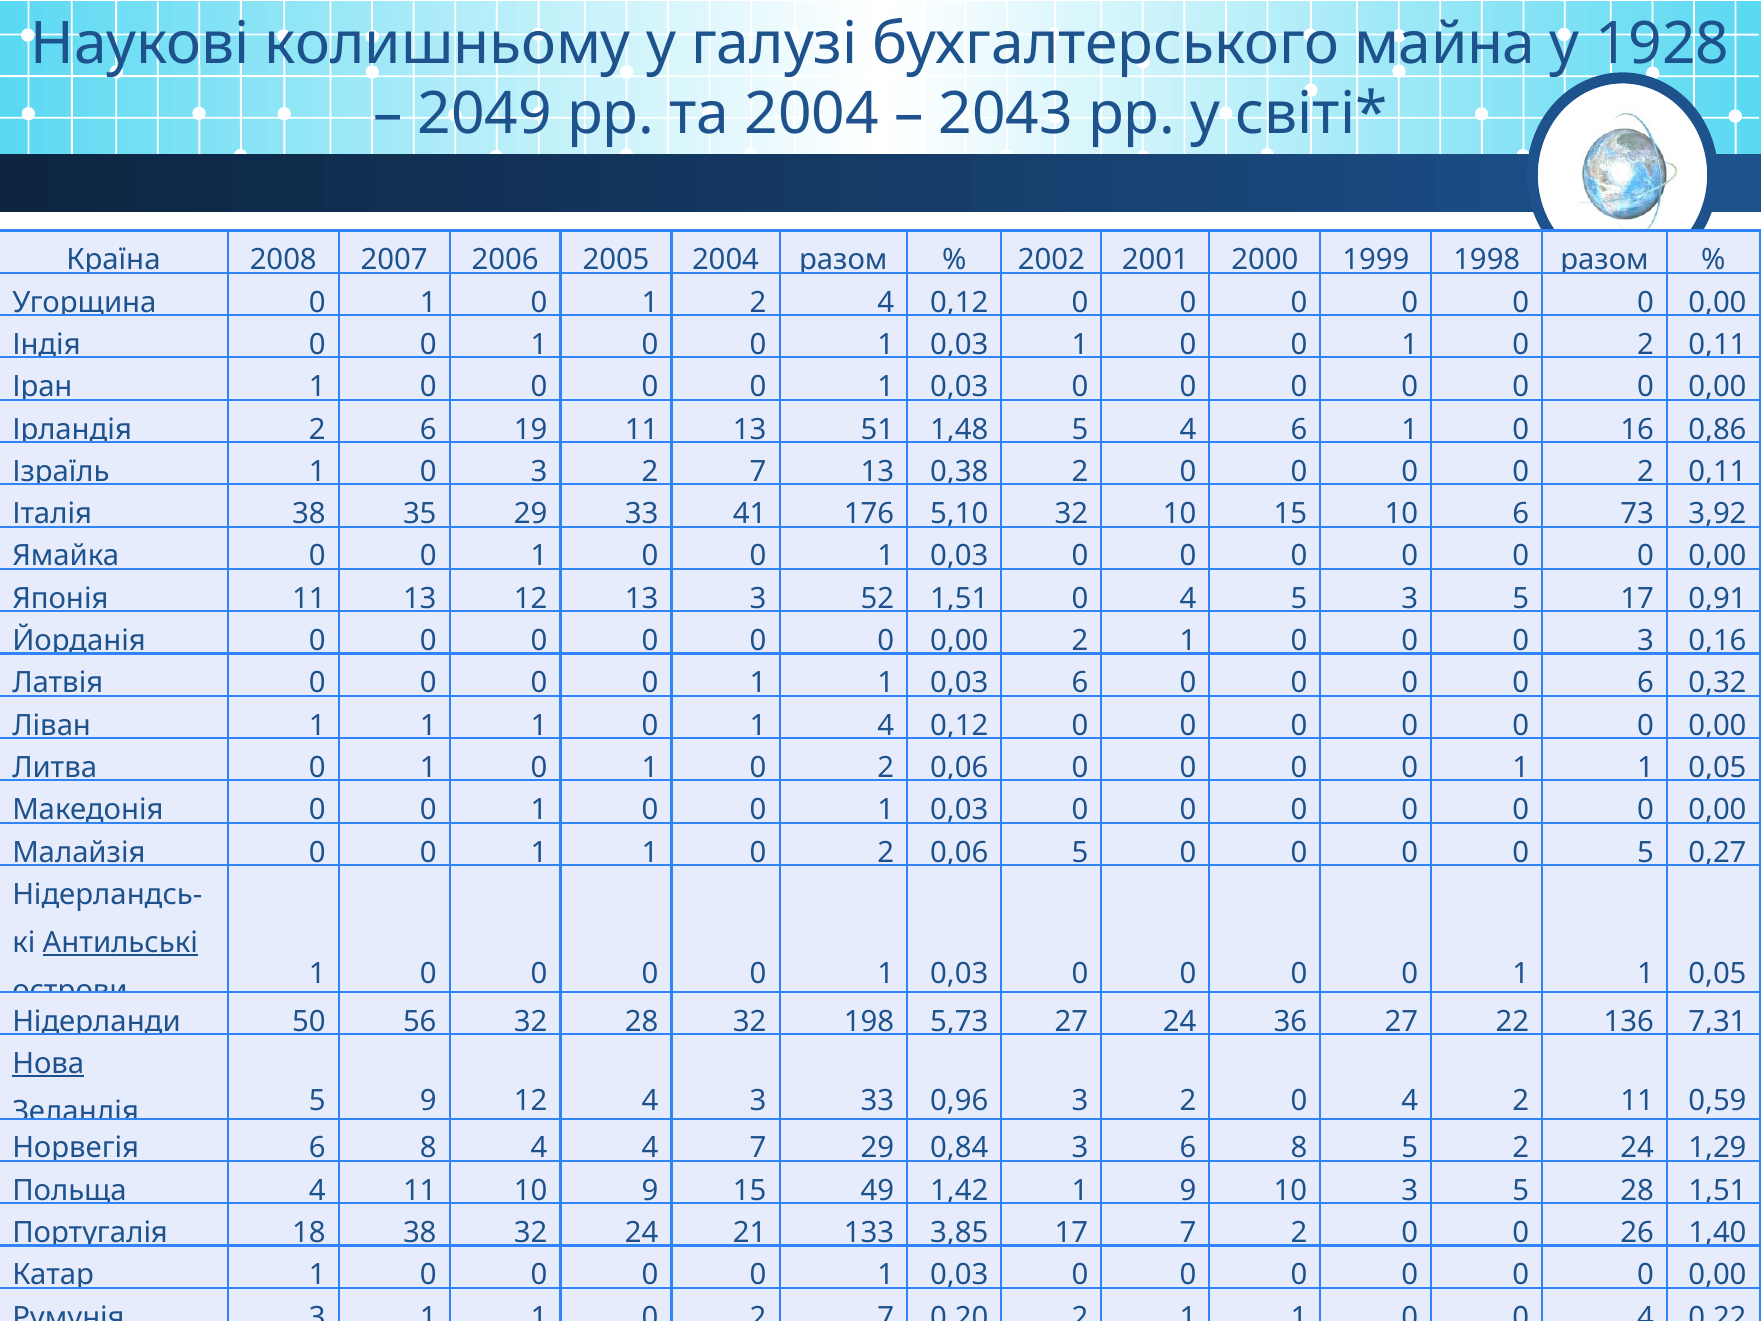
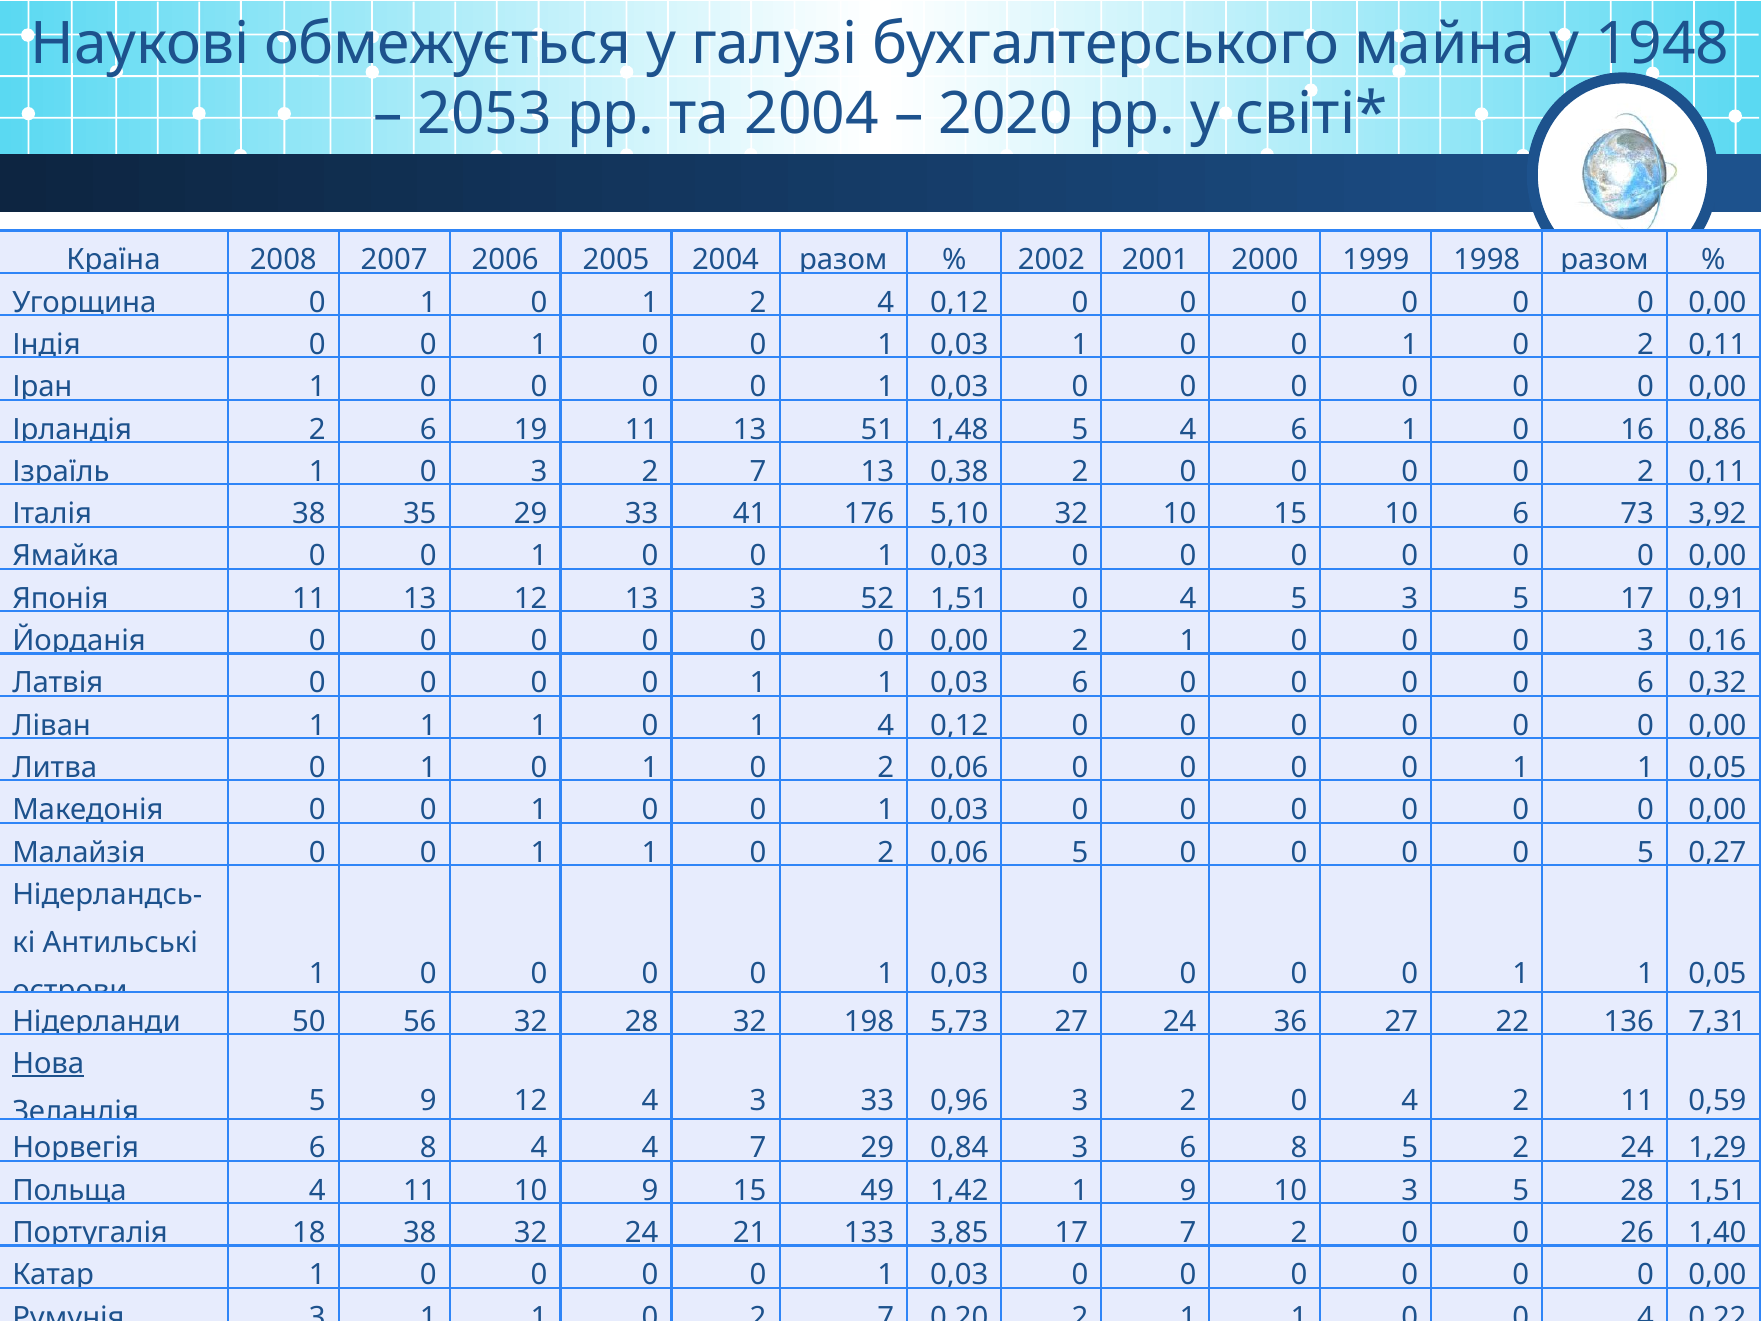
колишньому: колишньому -> обмежується (448, 44)
1928: 1928 -> 1948 (1662, 44)
2049: 2049 -> 2053 (485, 114)
2043: 2043 -> 2020 (1006, 114)
Антильські underline: present -> none (120, 942)
